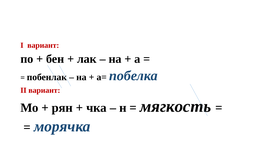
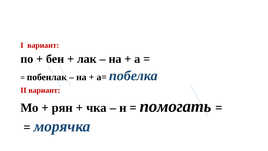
мягкость: мягкость -> помогать (176, 106)
